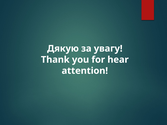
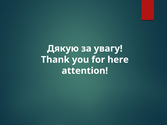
hear: hear -> here (118, 60)
